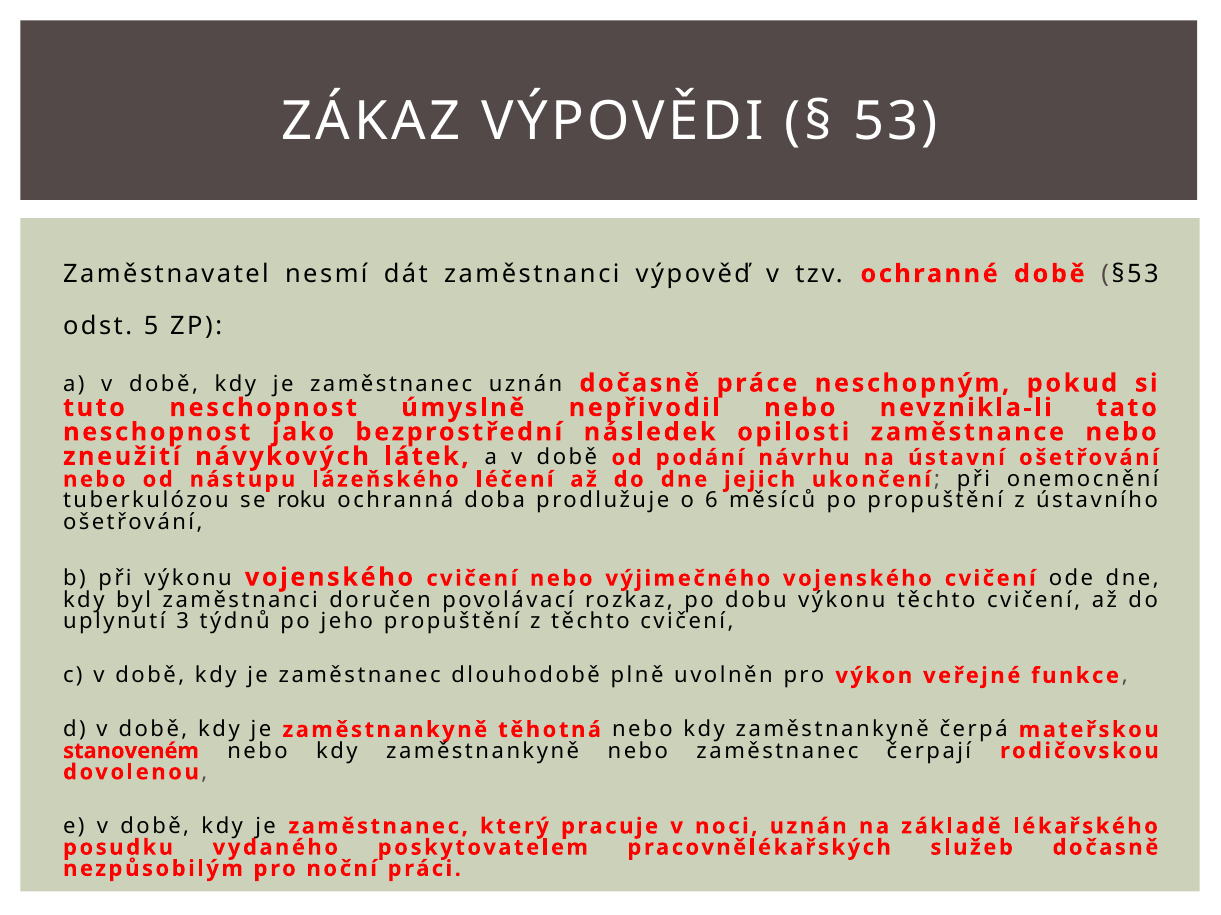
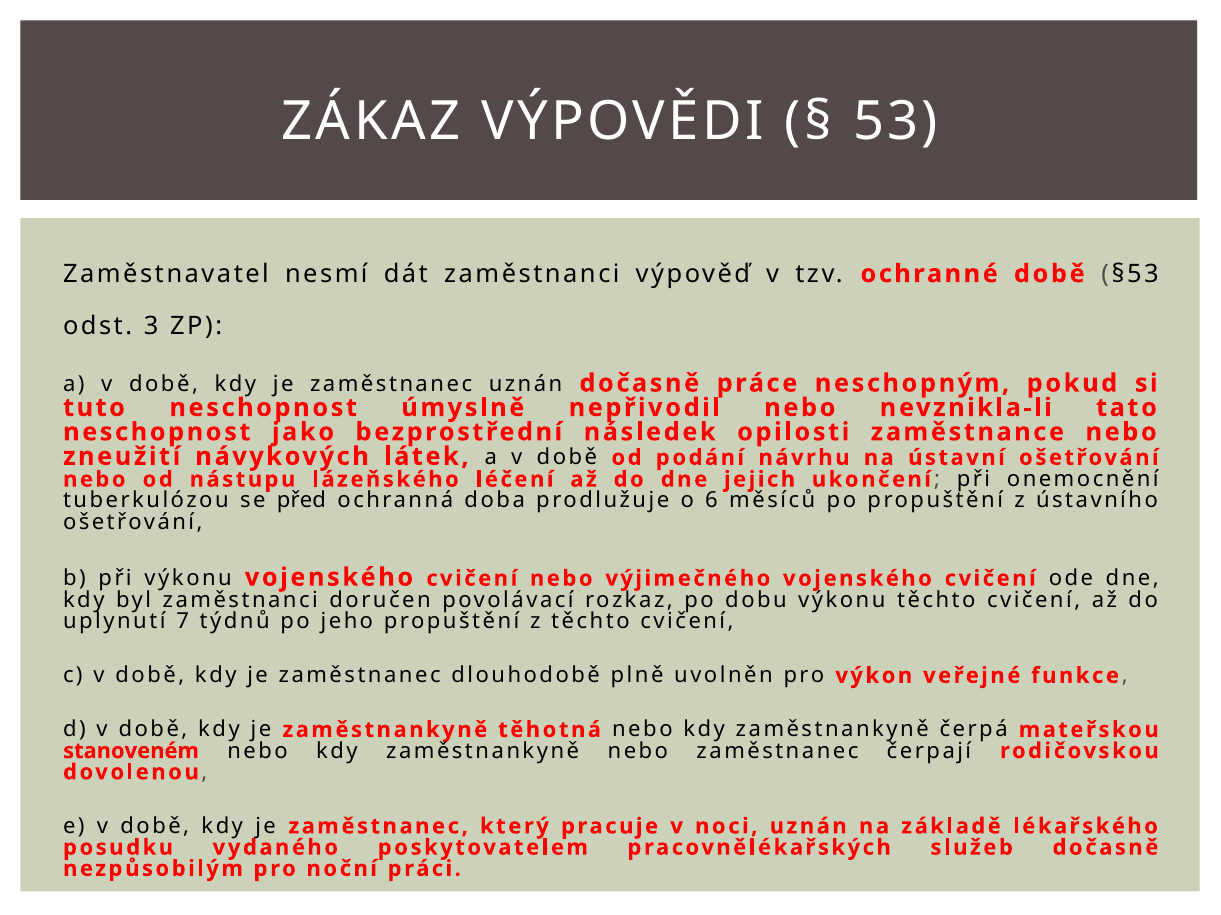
5: 5 -> 3 (151, 326)
roku: roku -> před (301, 501)
3: 3 -> 7 (183, 622)
